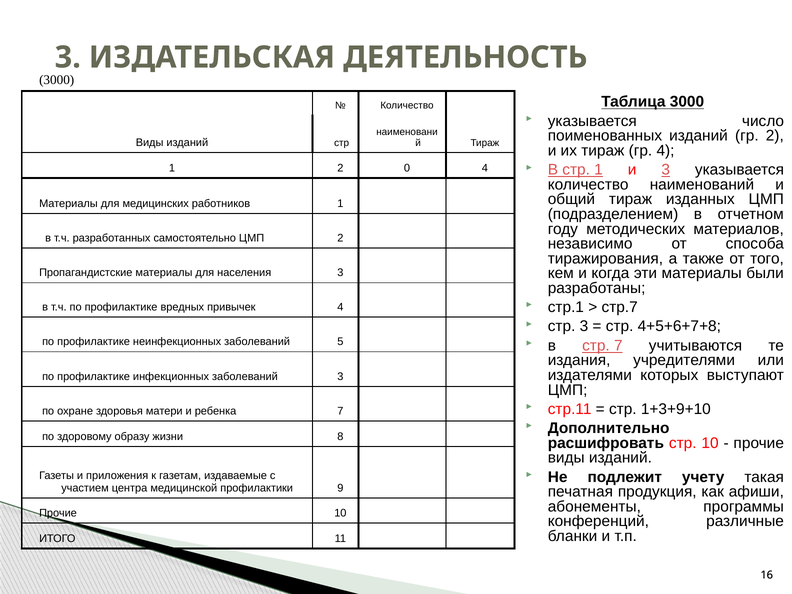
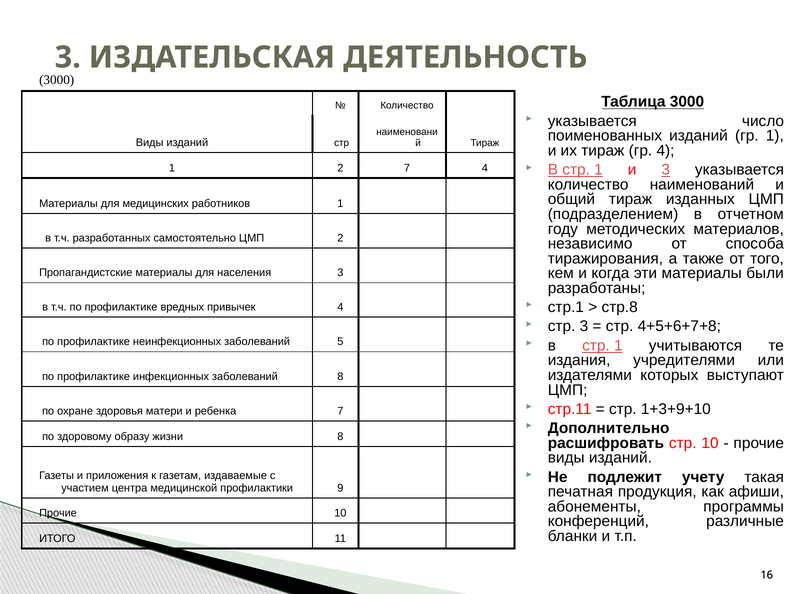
гр 2: 2 -> 1 (775, 136)
2 0: 0 -> 7 (407, 168)
стр.7: стр.7 -> стр.8 (620, 307)
7: 7 -> 1 (618, 346)
заболеваний 3: 3 -> 8 (340, 376)
